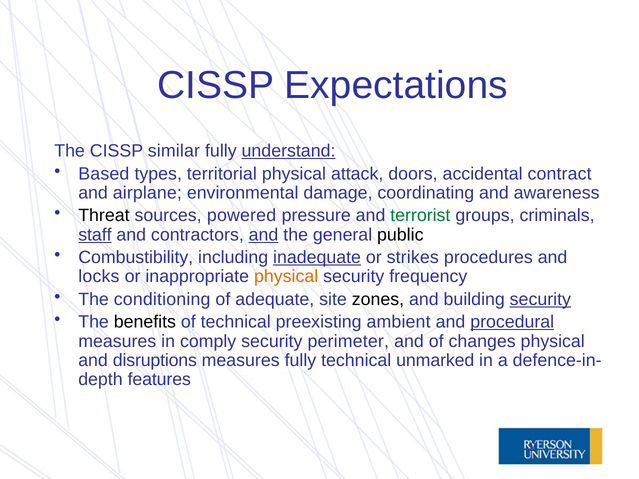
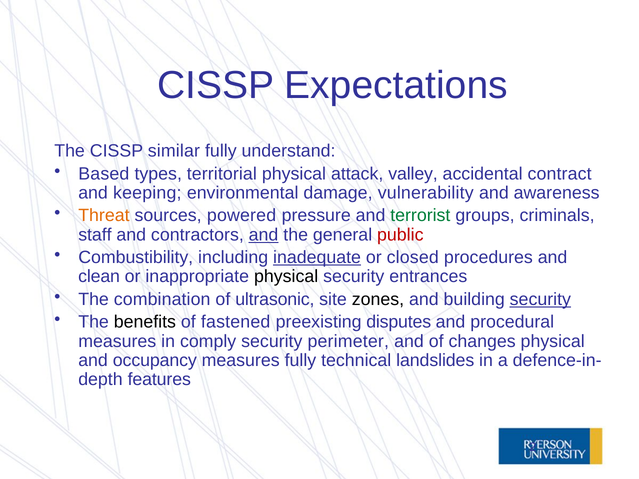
understand underline: present -> none (289, 151)
doors: doors -> valley (413, 174)
airplane: airplane -> keeping (147, 193)
coordinating: coordinating -> vulnerability (426, 193)
Threat colour: black -> orange (104, 216)
staff underline: present -> none (95, 235)
public colour: black -> red (400, 235)
strikes: strikes -> closed (413, 258)
locks: locks -> clean (99, 277)
physical colour: orange -> black (286, 277)
frequency: frequency -> entrances (428, 277)
conditioning: conditioning -> combination (162, 299)
adequate: adequate -> ultrasonic (275, 299)
of technical: technical -> fastened (236, 322)
ambient: ambient -> disputes (399, 322)
procedural underline: present -> none (512, 322)
disruptions: disruptions -> occupancy (155, 361)
unmarked: unmarked -> landslides (435, 361)
